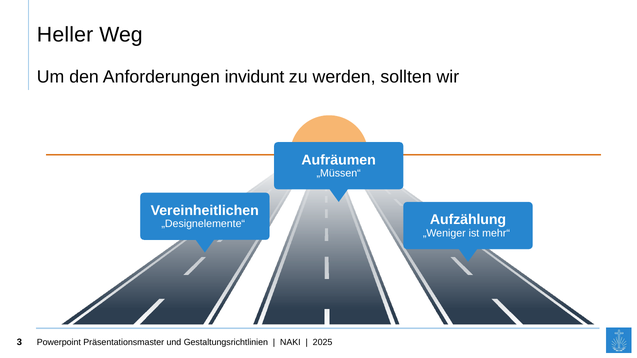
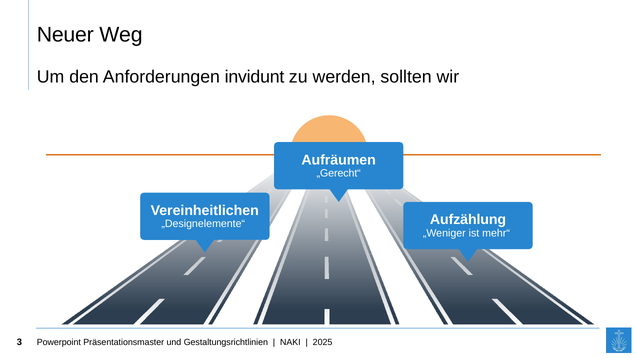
Heller: Heller -> Neuer (65, 35)
„Müssen“: „Müssen“ -> „Gerecht“ (339, 173)
